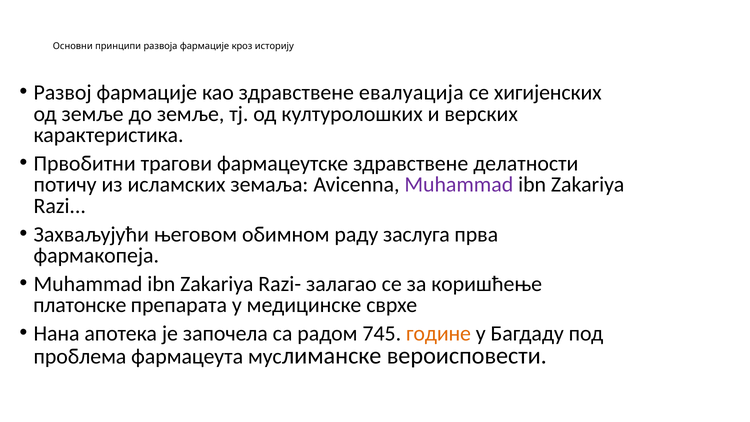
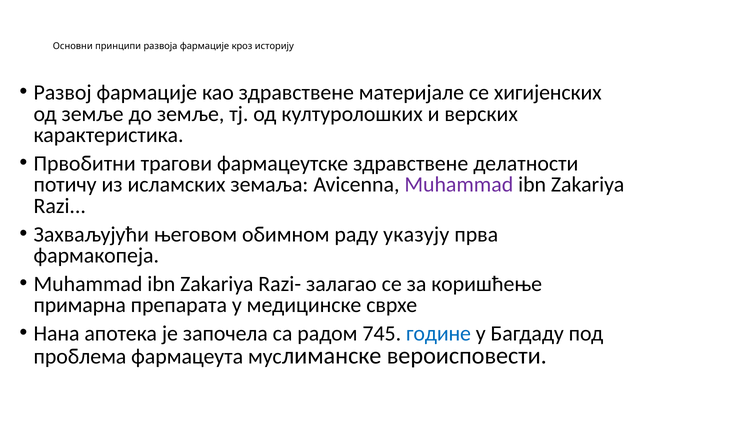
евалуација: евалуација -> материјале (411, 92)
заслуга: заслуга -> указују (416, 234)
платонске: платонске -> примарна (80, 305)
године colour: orange -> blue (438, 333)
